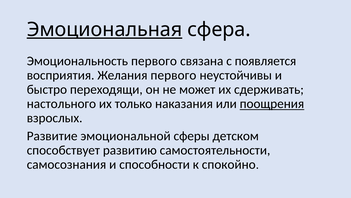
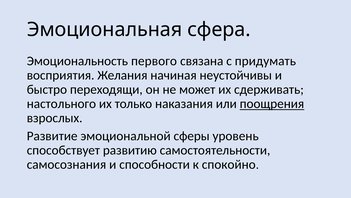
Эмоциональная underline: present -> none (105, 29)
появляется: появляется -> придумать (265, 61)
Желания первого: первого -> начиная (174, 75)
детском: детском -> уровень (236, 136)
